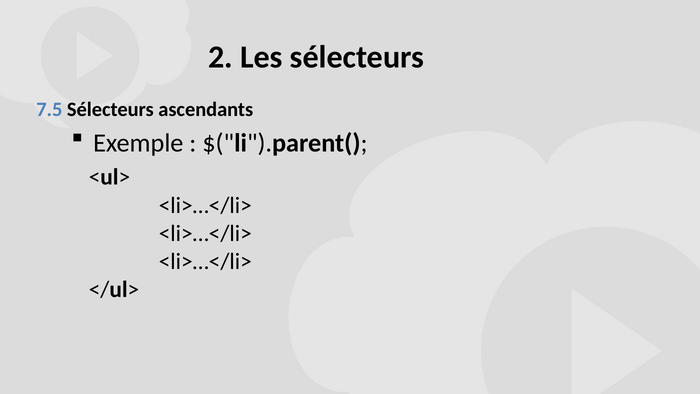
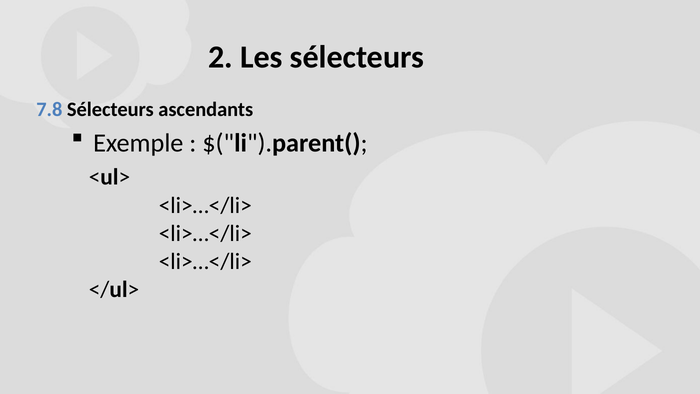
7.5: 7.5 -> 7.8 (49, 109)
